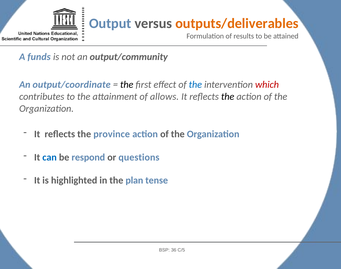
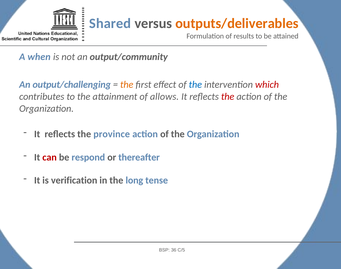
Output: Output -> Shared (110, 23)
funds: funds -> when (39, 57)
output/coordinate: output/coordinate -> output/challenging (72, 85)
the colour: black -> orange (127, 85)
the colour: black -> red (228, 96)
can colour: blue -> red (50, 157)
questions: questions -> thereafter (139, 157)
highlighted: highlighted -> verification (74, 180)
plan: plan -> long (134, 180)
